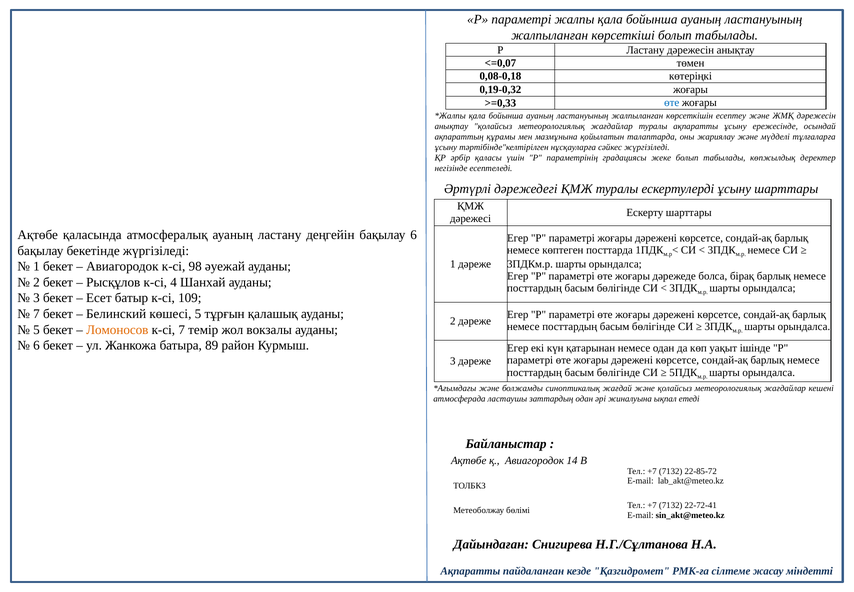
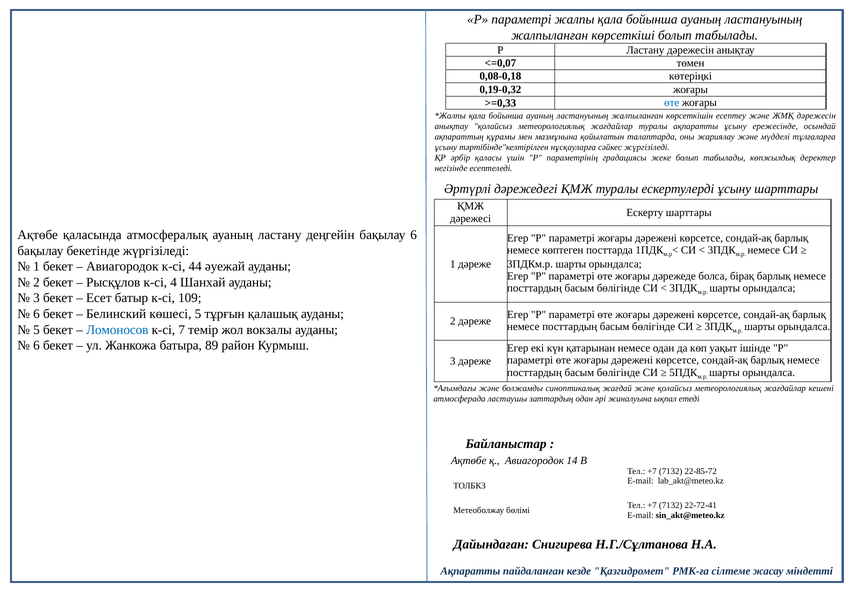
98: 98 -> 44 (195, 266)
7: 7 -> 6 (37, 314)
Ломоносов colour: orange -> blue (117, 329)
